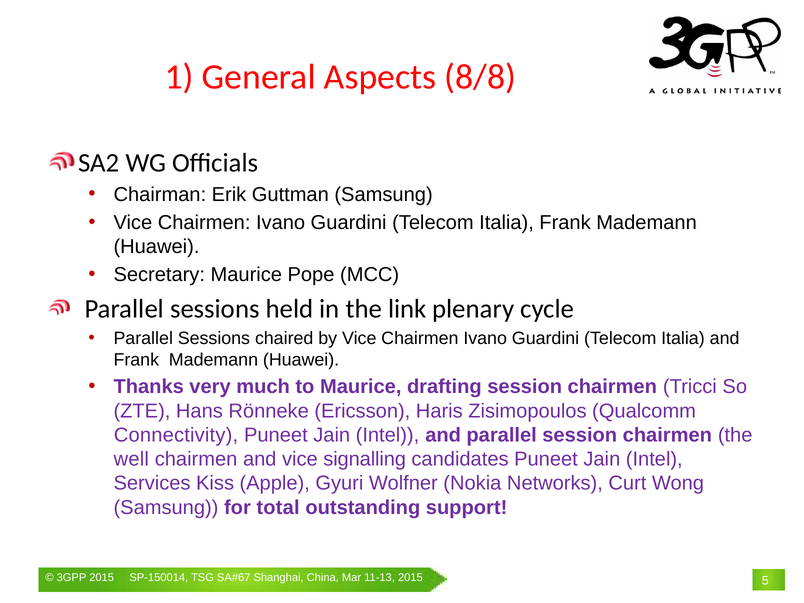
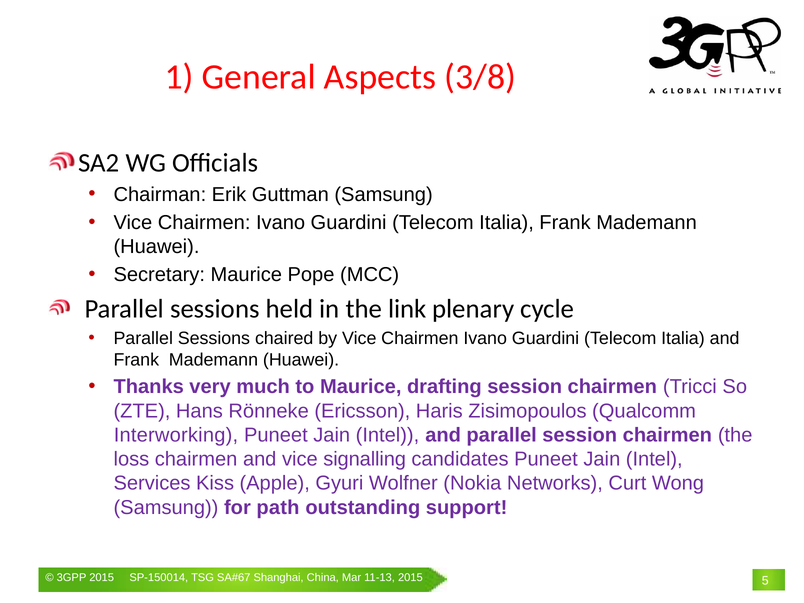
8/8: 8/8 -> 3/8 (480, 77)
Connectivity: Connectivity -> Interworking (176, 435)
well: well -> loss (131, 459)
total: total -> path (278, 507)
